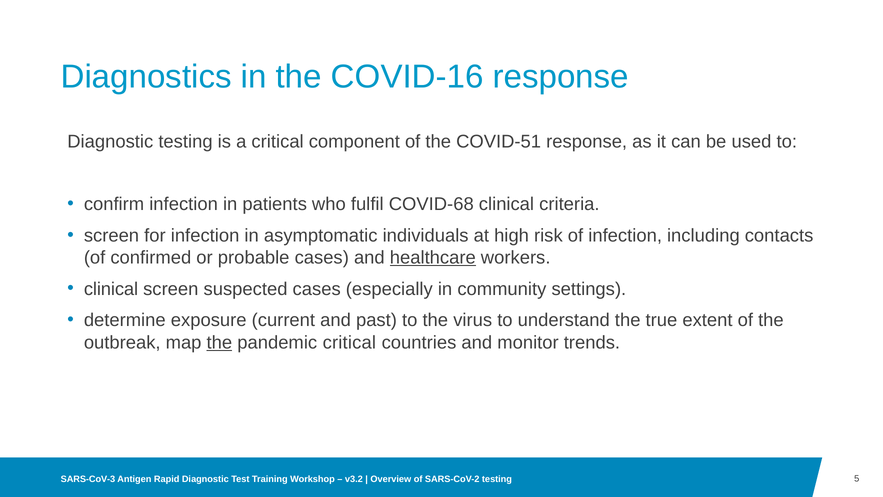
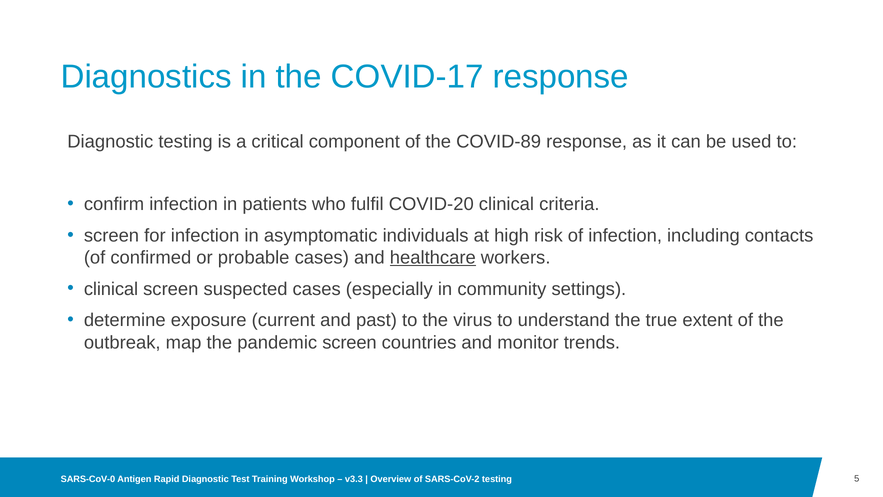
COVID-16: COVID-16 -> COVID-17 (407, 77)
COVID-51: COVID-51 -> COVID-89 (499, 141)
COVID-68: COVID-68 -> COVID-20 (431, 204)
the underline: present -> none (219, 342)
pandemic critical: critical -> screen (350, 342)
SARS-CoV-3: SARS-CoV-3 -> SARS-CoV-0 (88, 479)
v3.2: v3.2 -> v3.3 (354, 479)
